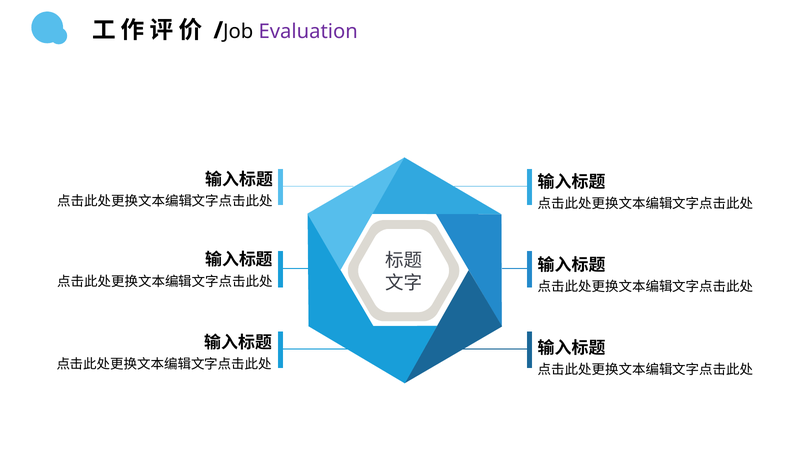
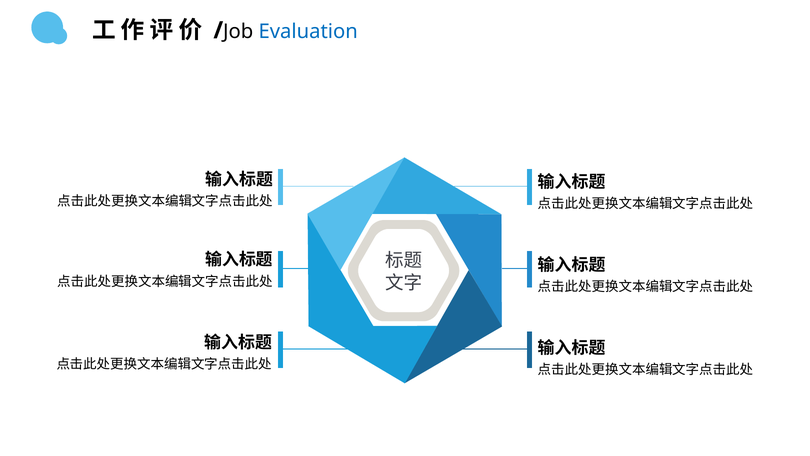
Evaluation colour: purple -> blue (308, 31)
